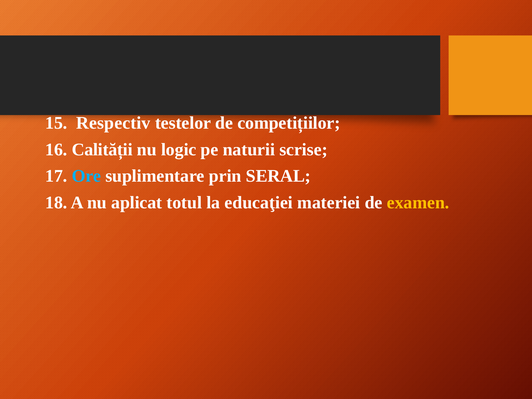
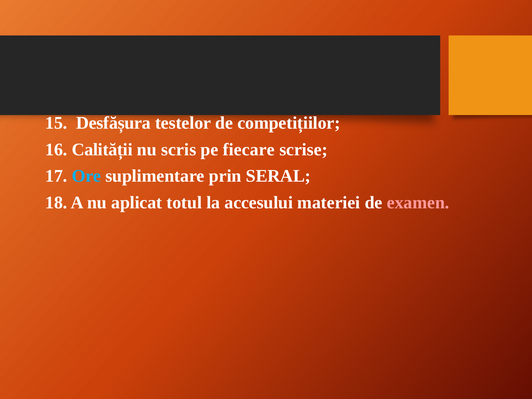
Respectiv: Respectiv -> Desfășura (114, 123)
logic: logic -> scris (179, 150)
naturii: naturii -> fiecare (249, 150)
educaţiei: educaţiei -> accesului (259, 203)
examen colour: yellow -> pink (418, 203)
